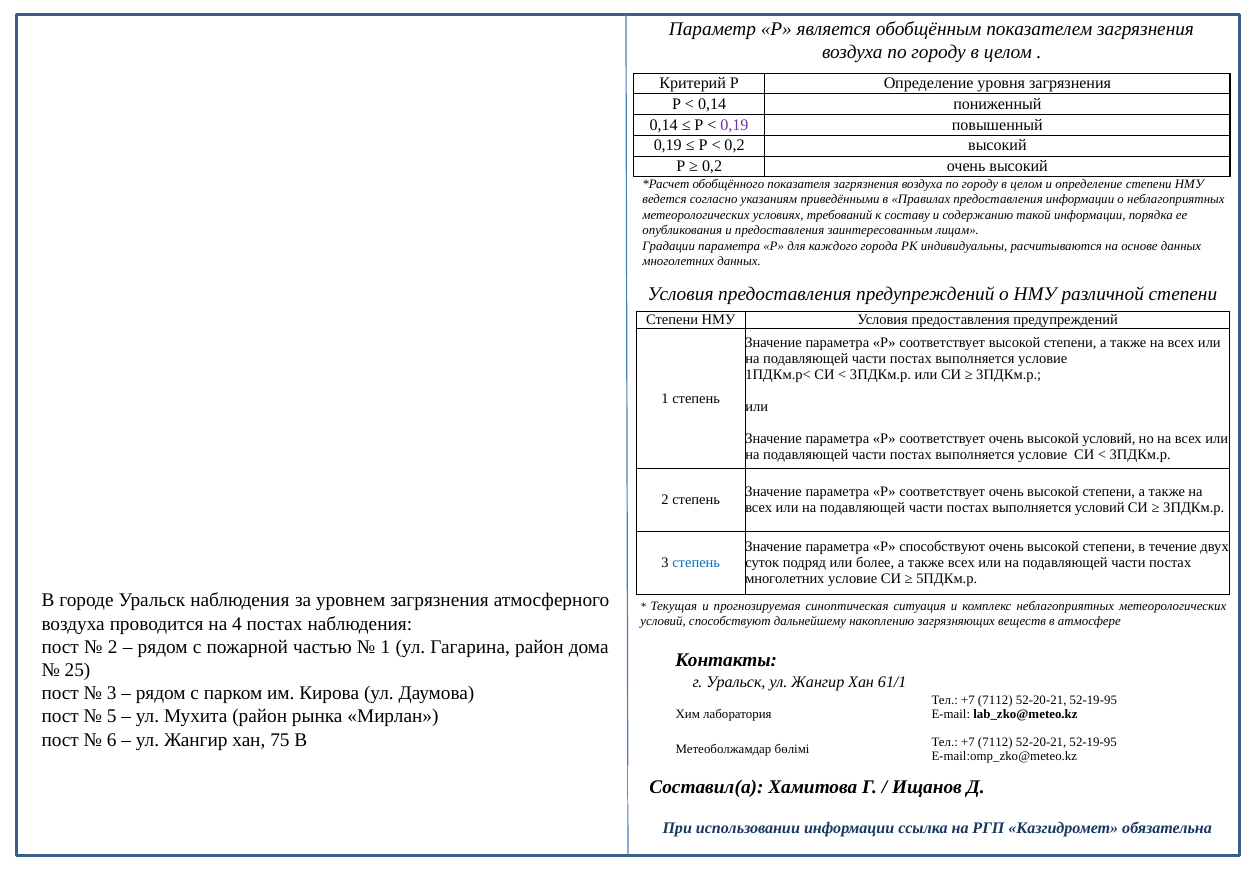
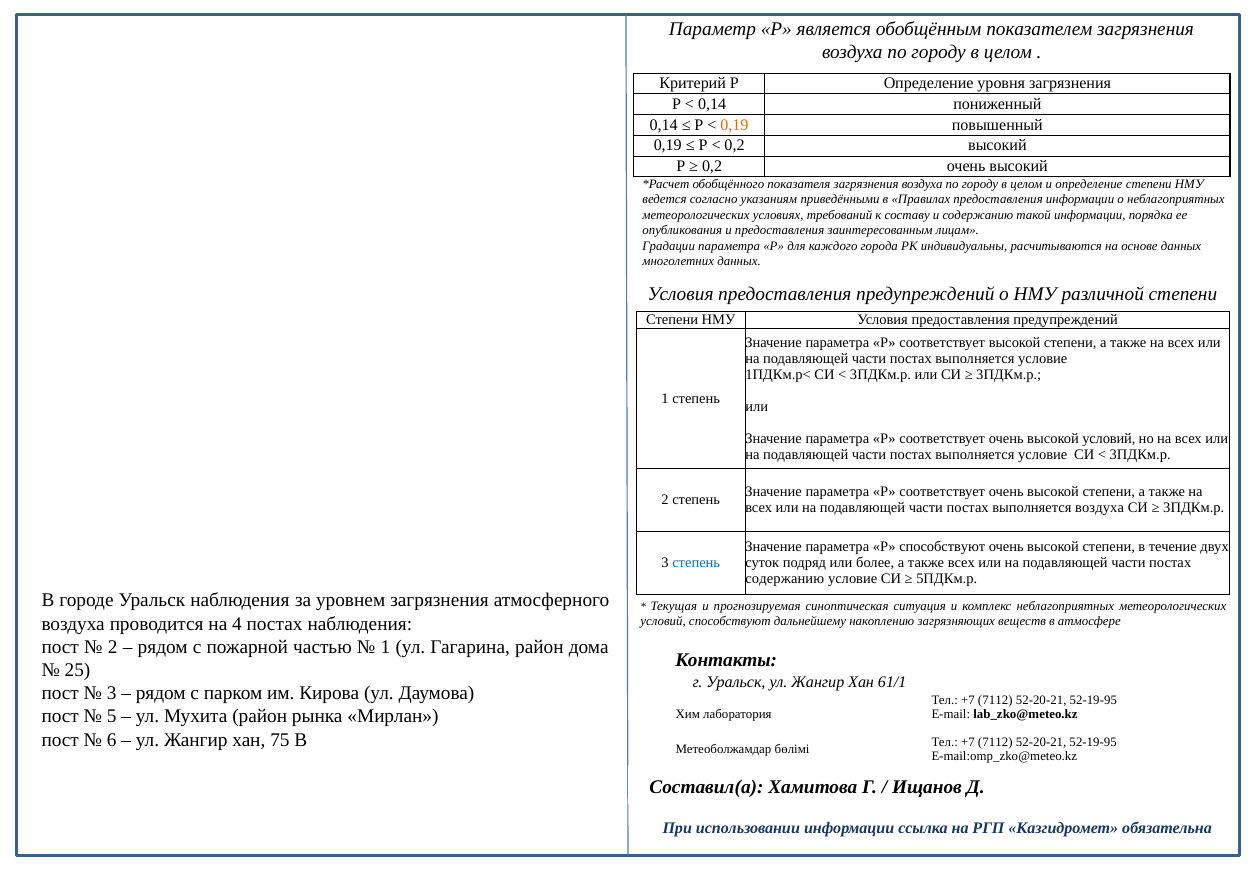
0,19 colour: purple -> orange (734, 125)
выполняется условий: условий -> воздуха (1100, 508)
многолетних: многолетних -> содержанию (785, 578)
